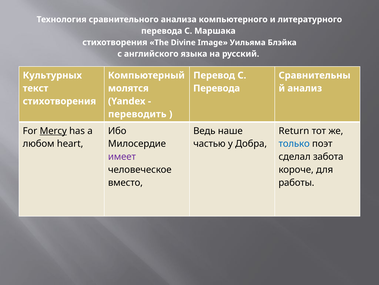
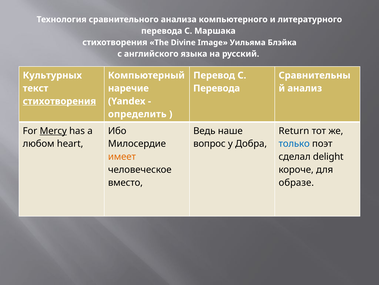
молятся: молятся -> наречие (128, 88)
стихотворения underline: none -> present (59, 101)
переводить: переводить -> определить (137, 114)
частью: частью -> вопрос (209, 143)
имеет colour: purple -> orange (122, 156)
забота: забота -> delight (328, 156)
работы: работы -> образе (296, 182)
